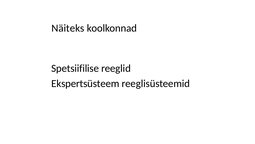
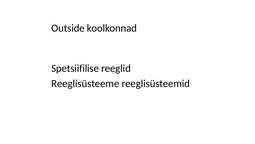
Näiteks: Näiteks -> Outside (68, 28)
Ekspertsüsteem: Ekspertsüsteem -> Reeglisüsteeme (85, 83)
